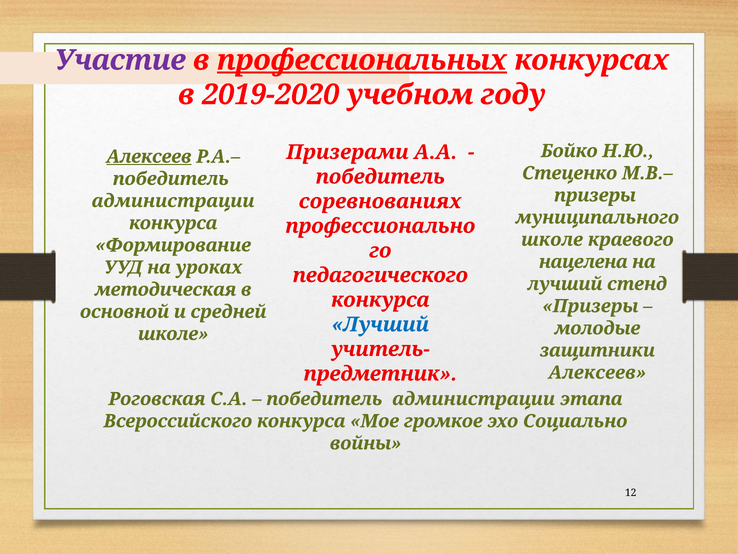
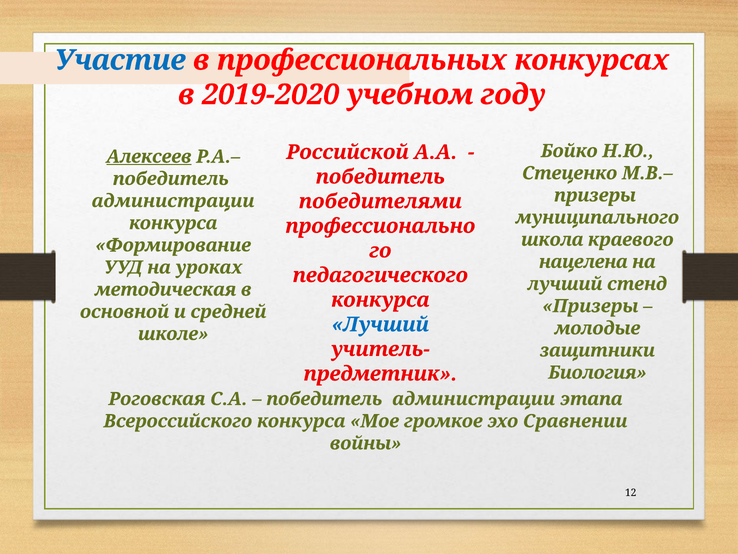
Участие colour: purple -> blue (120, 60)
профессиональных underline: present -> none (362, 60)
Призерами: Призерами -> Российской (348, 152)
соревнованиях: соревнованиях -> победителями (380, 201)
школе: школе -> школа (552, 239)
Алексеев: Алексеев -> Биология (597, 372)
Социально: Социально -> Сравнении (575, 421)
